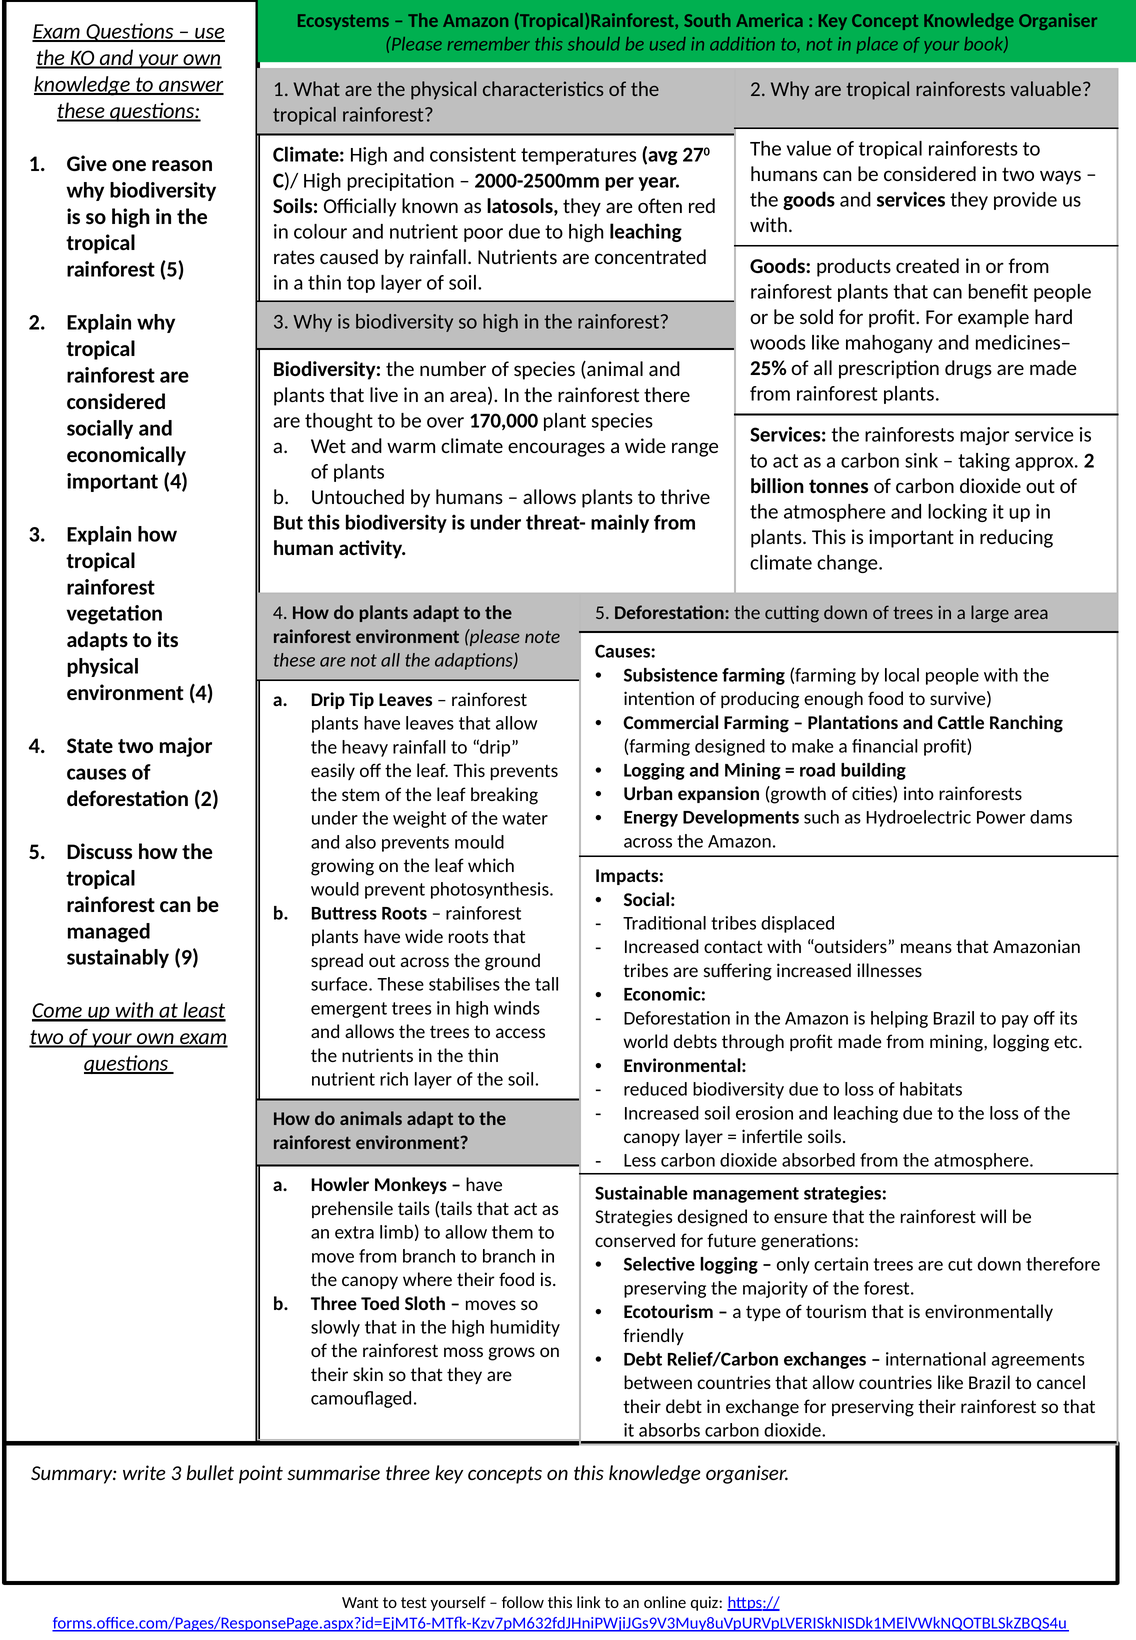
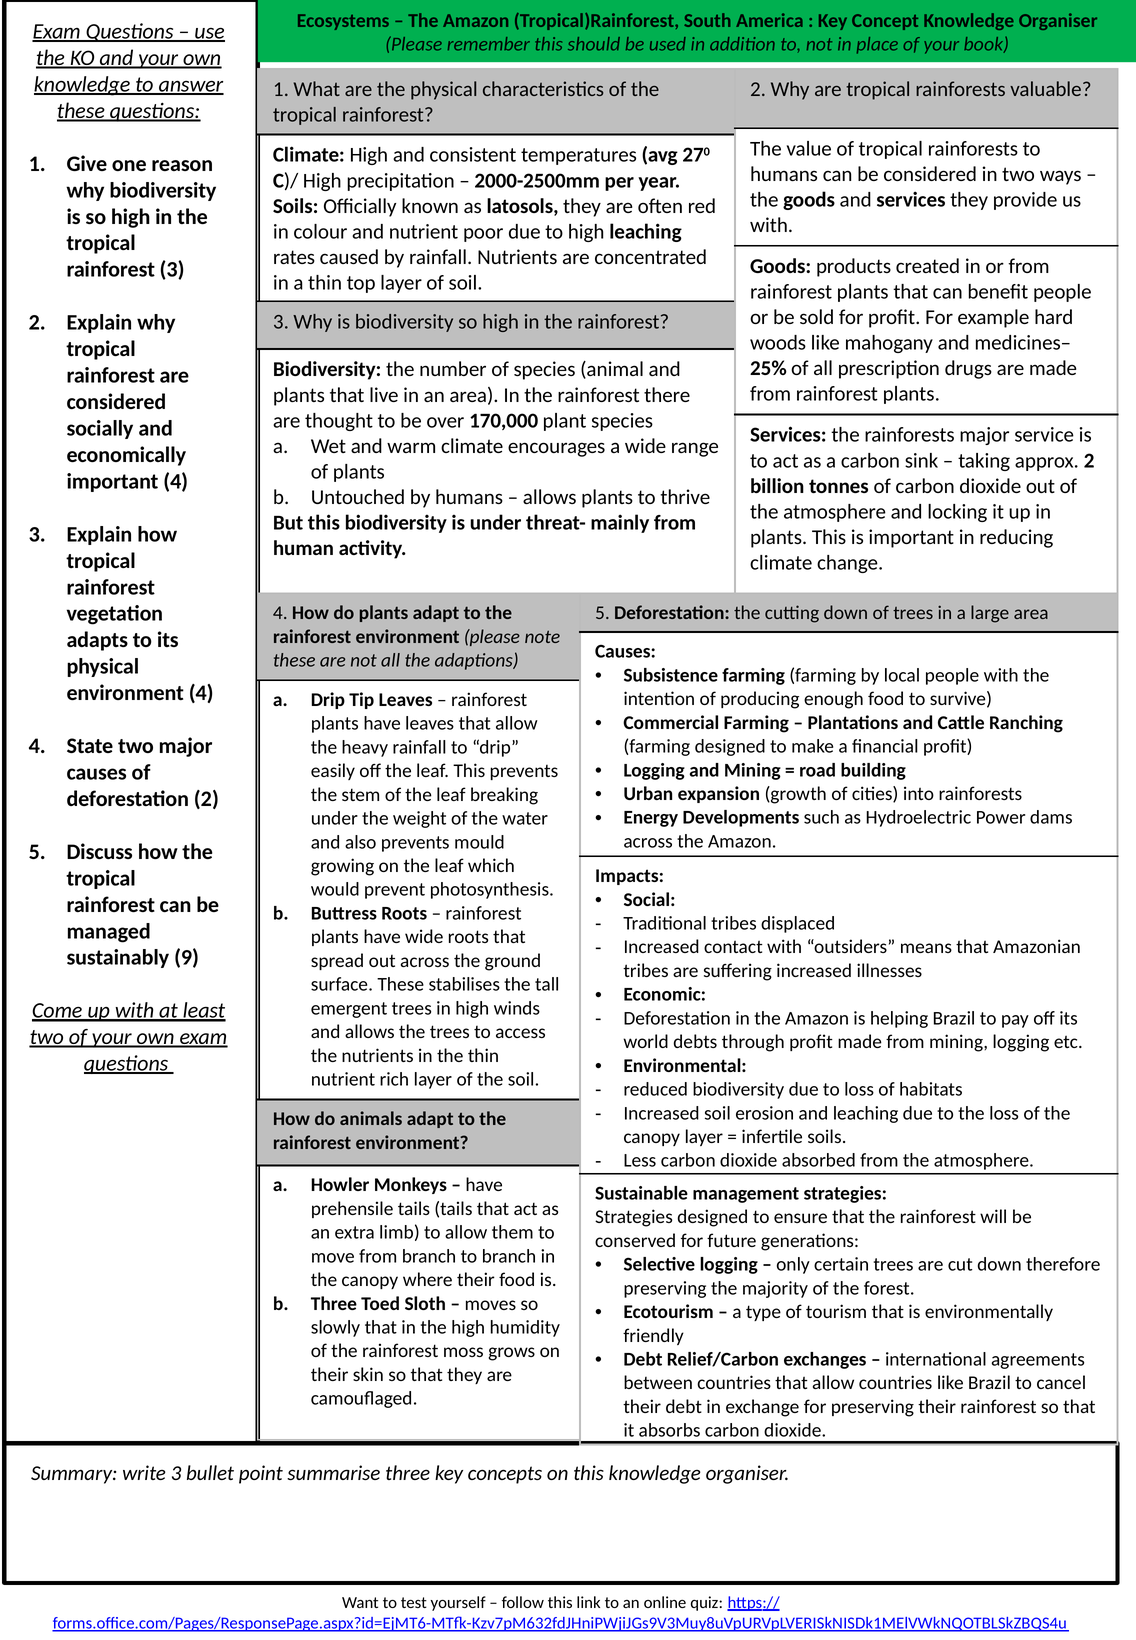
rainforest 5: 5 -> 3 (172, 270)
